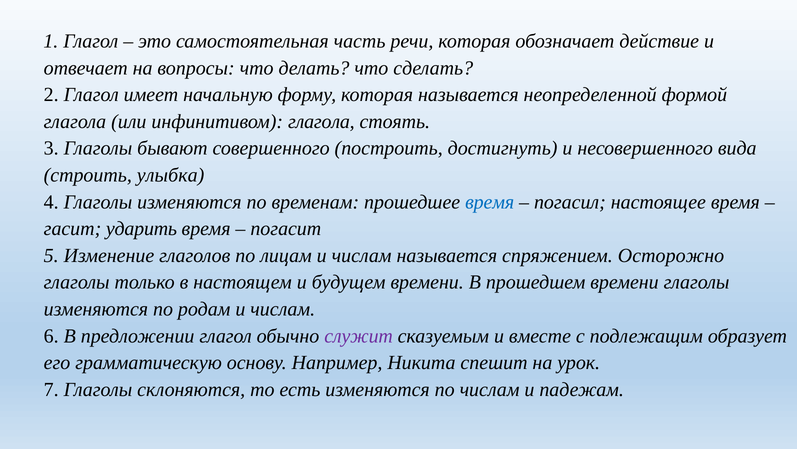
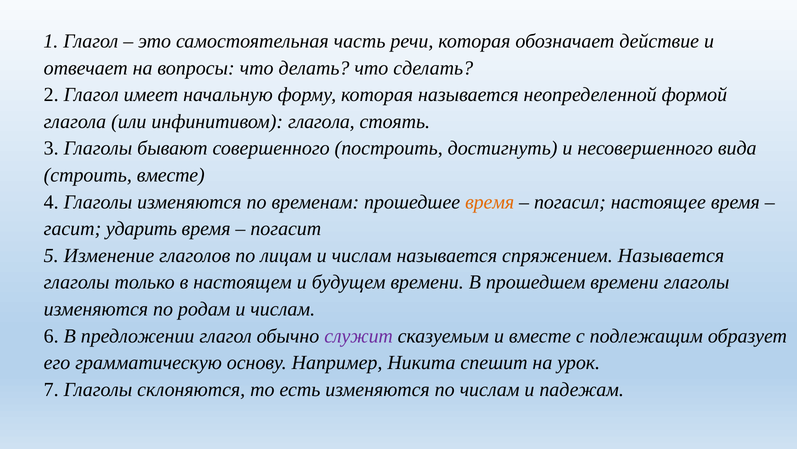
строить улыбка: улыбка -> вместе (171, 175)
время colour: blue -> orange (490, 202)
спряжением Осторожно: Осторожно -> Называется (671, 255)
